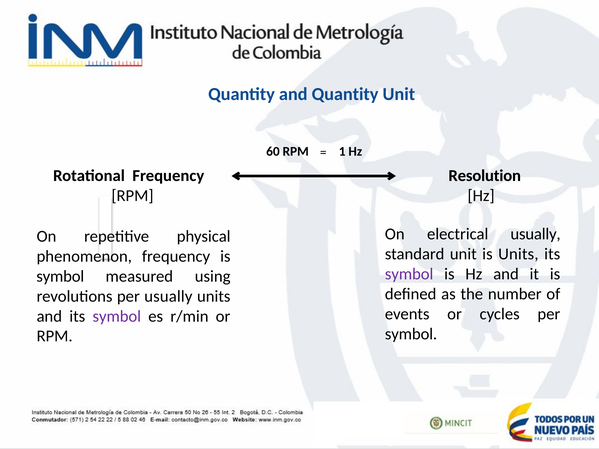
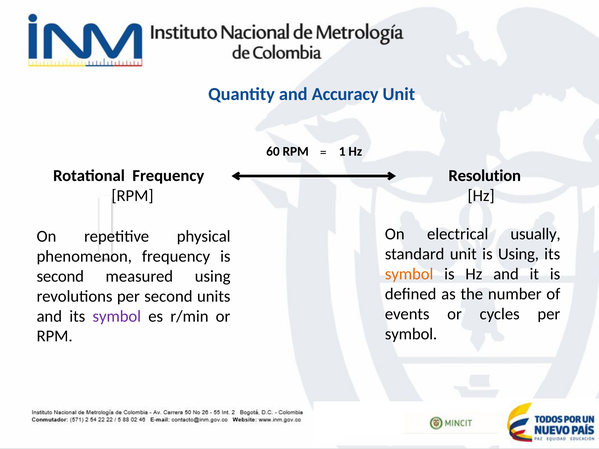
and Quantity: Quantity -> Accuracy (345, 94)
is Units: Units -> Using (519, 254)
symbol colour: purple -> orange (409, 274)
symbol: symbol -> second (60, 276)
per usually: usually -> second (168, 296)
